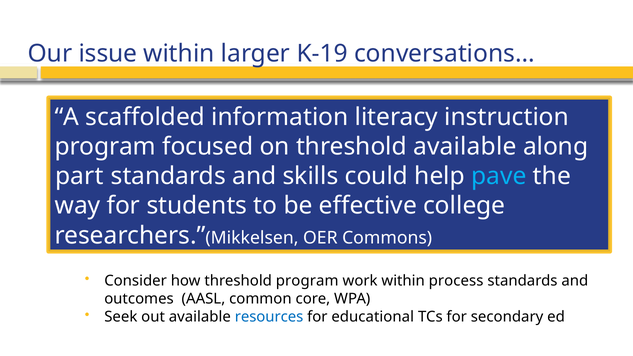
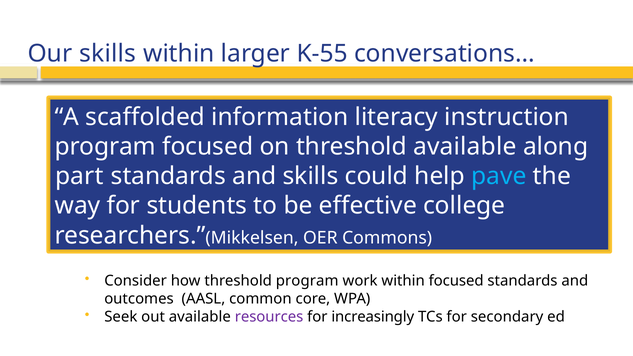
Our issue: issue -> skills (108, 54)
K-19: K-19 -> K-55 (322, 54)
within process: process -> focused (456, 281)
resources colour: blue -> purple (269, 317)
educational: educational -> increasingly (373, 317)
